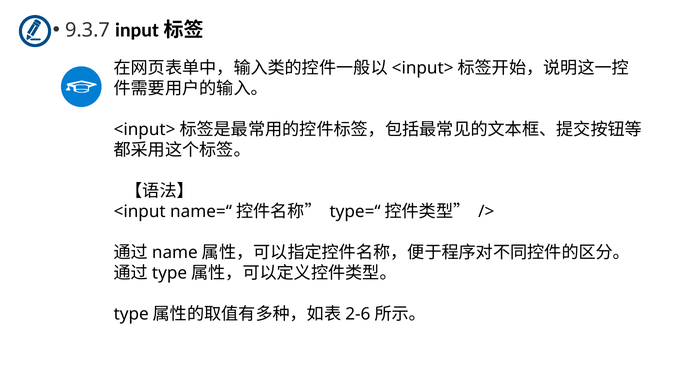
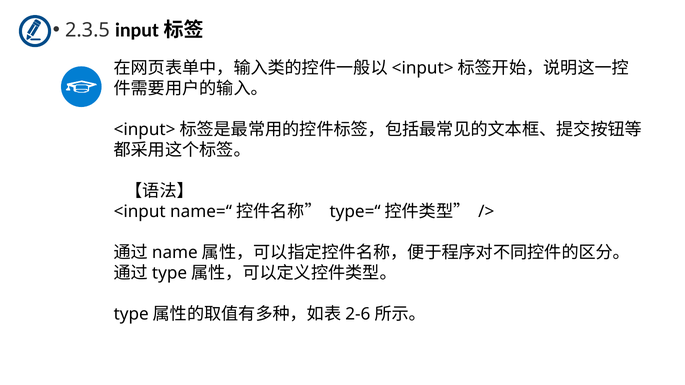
9.3.7: 9.3.7 -> 2.3.5 (87, 30)
